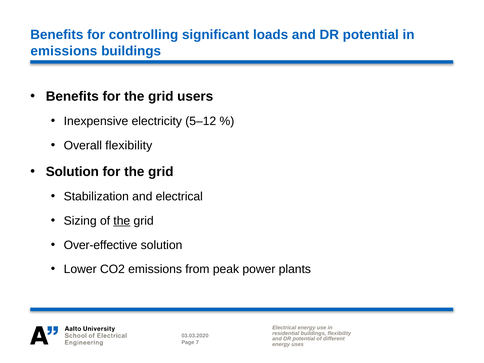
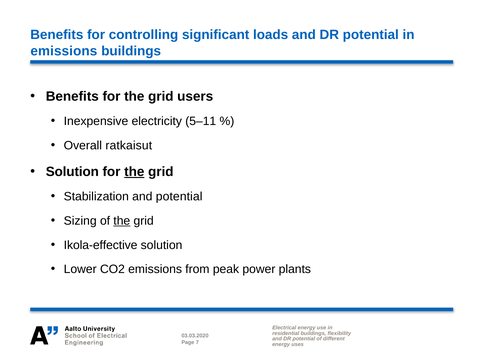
5–12: 5–12 -> 5–11 (201, 121)
Overall flexibility: flexibility -> ratkaisut (129, 145)
the underline: none -> present (134, 172)
and electrical: electrical -> potential (179, 197)
Over-effective: Over-effective -> Ikola-effective (101, 245)
